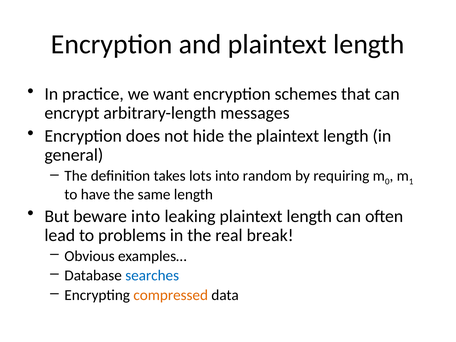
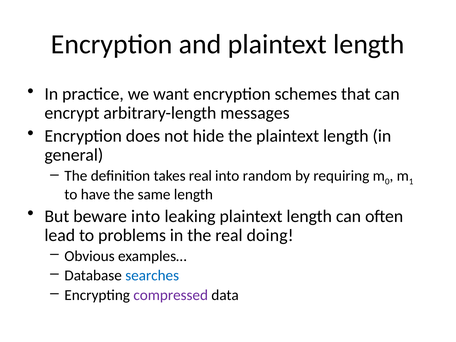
takes lots: lots -> real (200, 176)
break: break -> doing (270, 235)
compressed colour: orange -> purple (171, 295)
